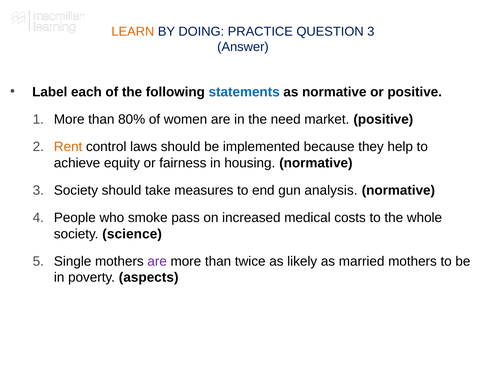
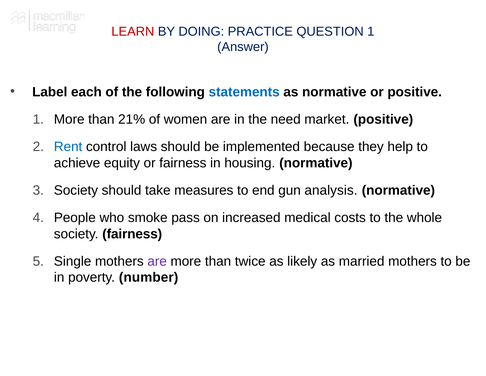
LEARN colour: orange -> red (133, 31)
QUESTION 3: 3 -> 1 (371, 31)
80%: 80% -> 21% (132, 119)
Rent colour: orange -> blue (68, 147)
society science: science -> fairness (132, 234)
aspects: aspects -> number (149, 277)
